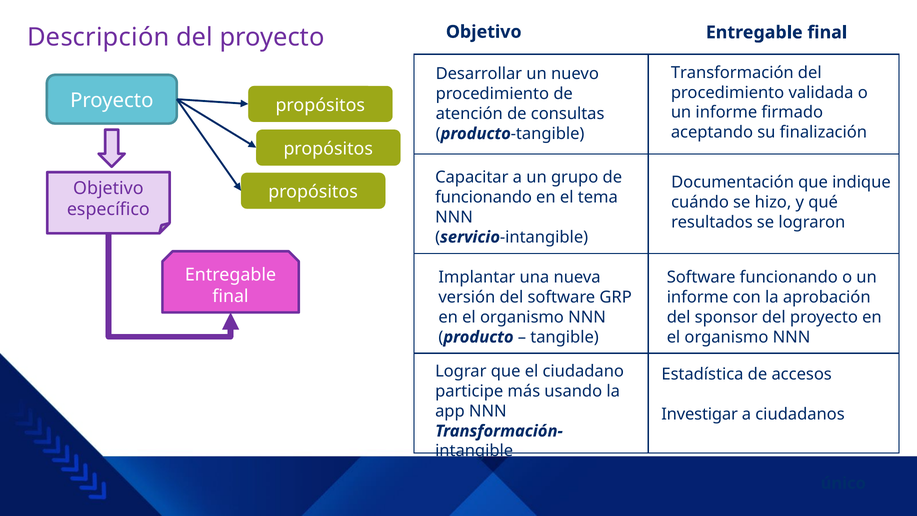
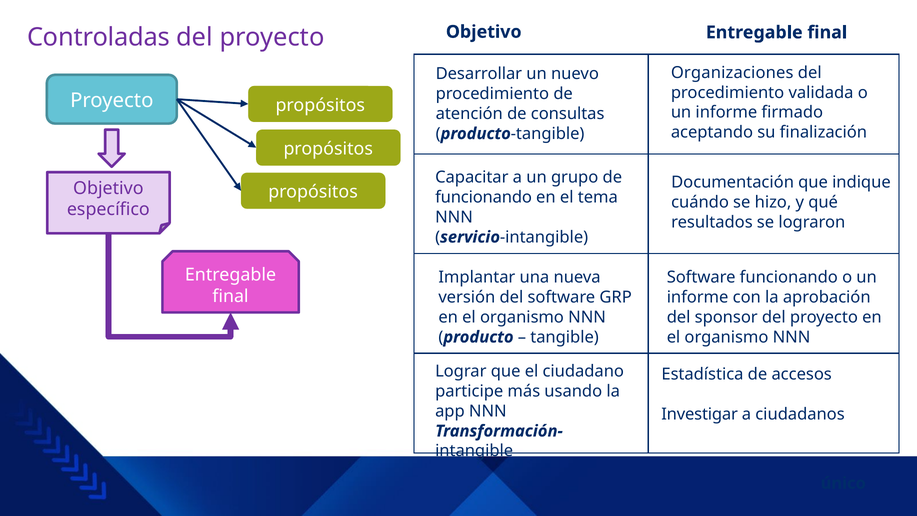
Descripción: Descripción -> Controladas (99, 37)
Transformación: Transformación -> Organizaciones (732, 73)
